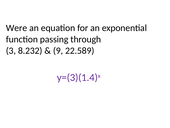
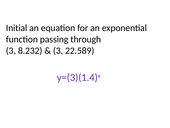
Were: Were -> Initial (17, 28)
9: 9 -> 3 (58, 51)
